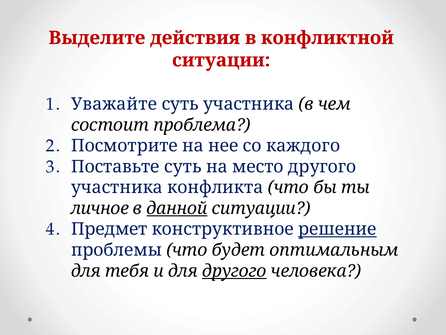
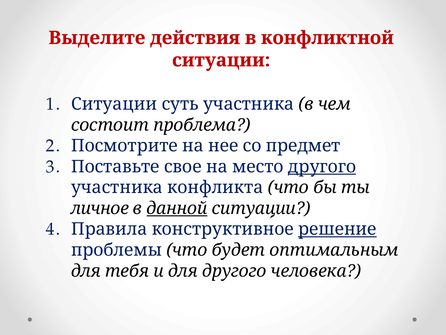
Уважайте: Уважайте -> Ситуации (114, 104)
каждого: каждого -> предмет (303, 146)
Поставьте суть: суть -> свое (183, 166)
другого underline: none -> present (322, 166)
Предмет: Предмет -> Правила (109, 229)
другого underline: present -> none (234, 271)
